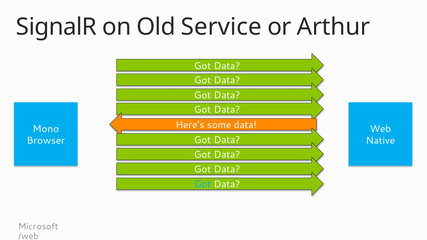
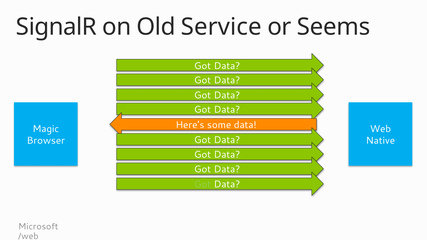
Arthur: Arthur -> Seems (334, 27)
Mono: Mono -> Magic (46, 129)
Got colour: light blue -> light green (203, 185)
